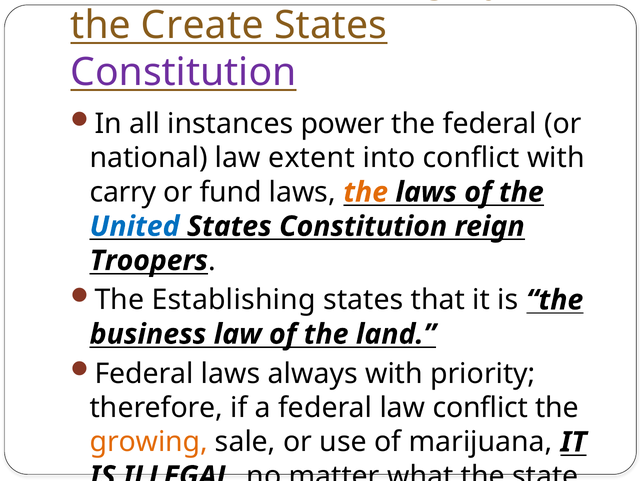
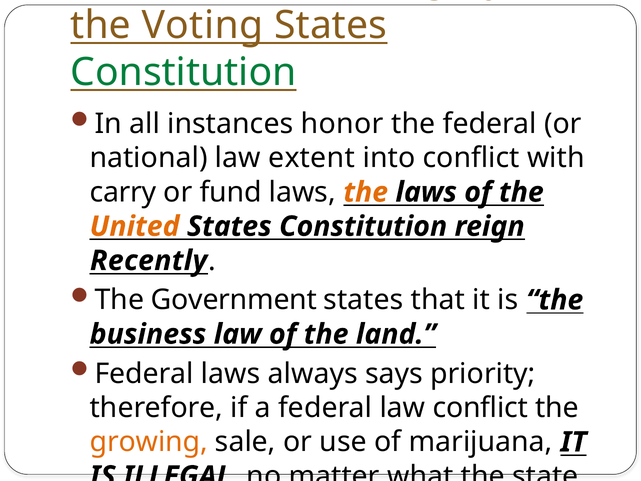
Create: Create -> Voting (202, 25)
Constitution colour: purple -> green (183, 72)
power: power -> honor (342, 124)
United colour: blue -> orange (135, 226)
Troopers: Troopers -> Recently (149, 261)
Establishing: Establishing -> Government (234, 300)
always with: with -> says (394, 373)
